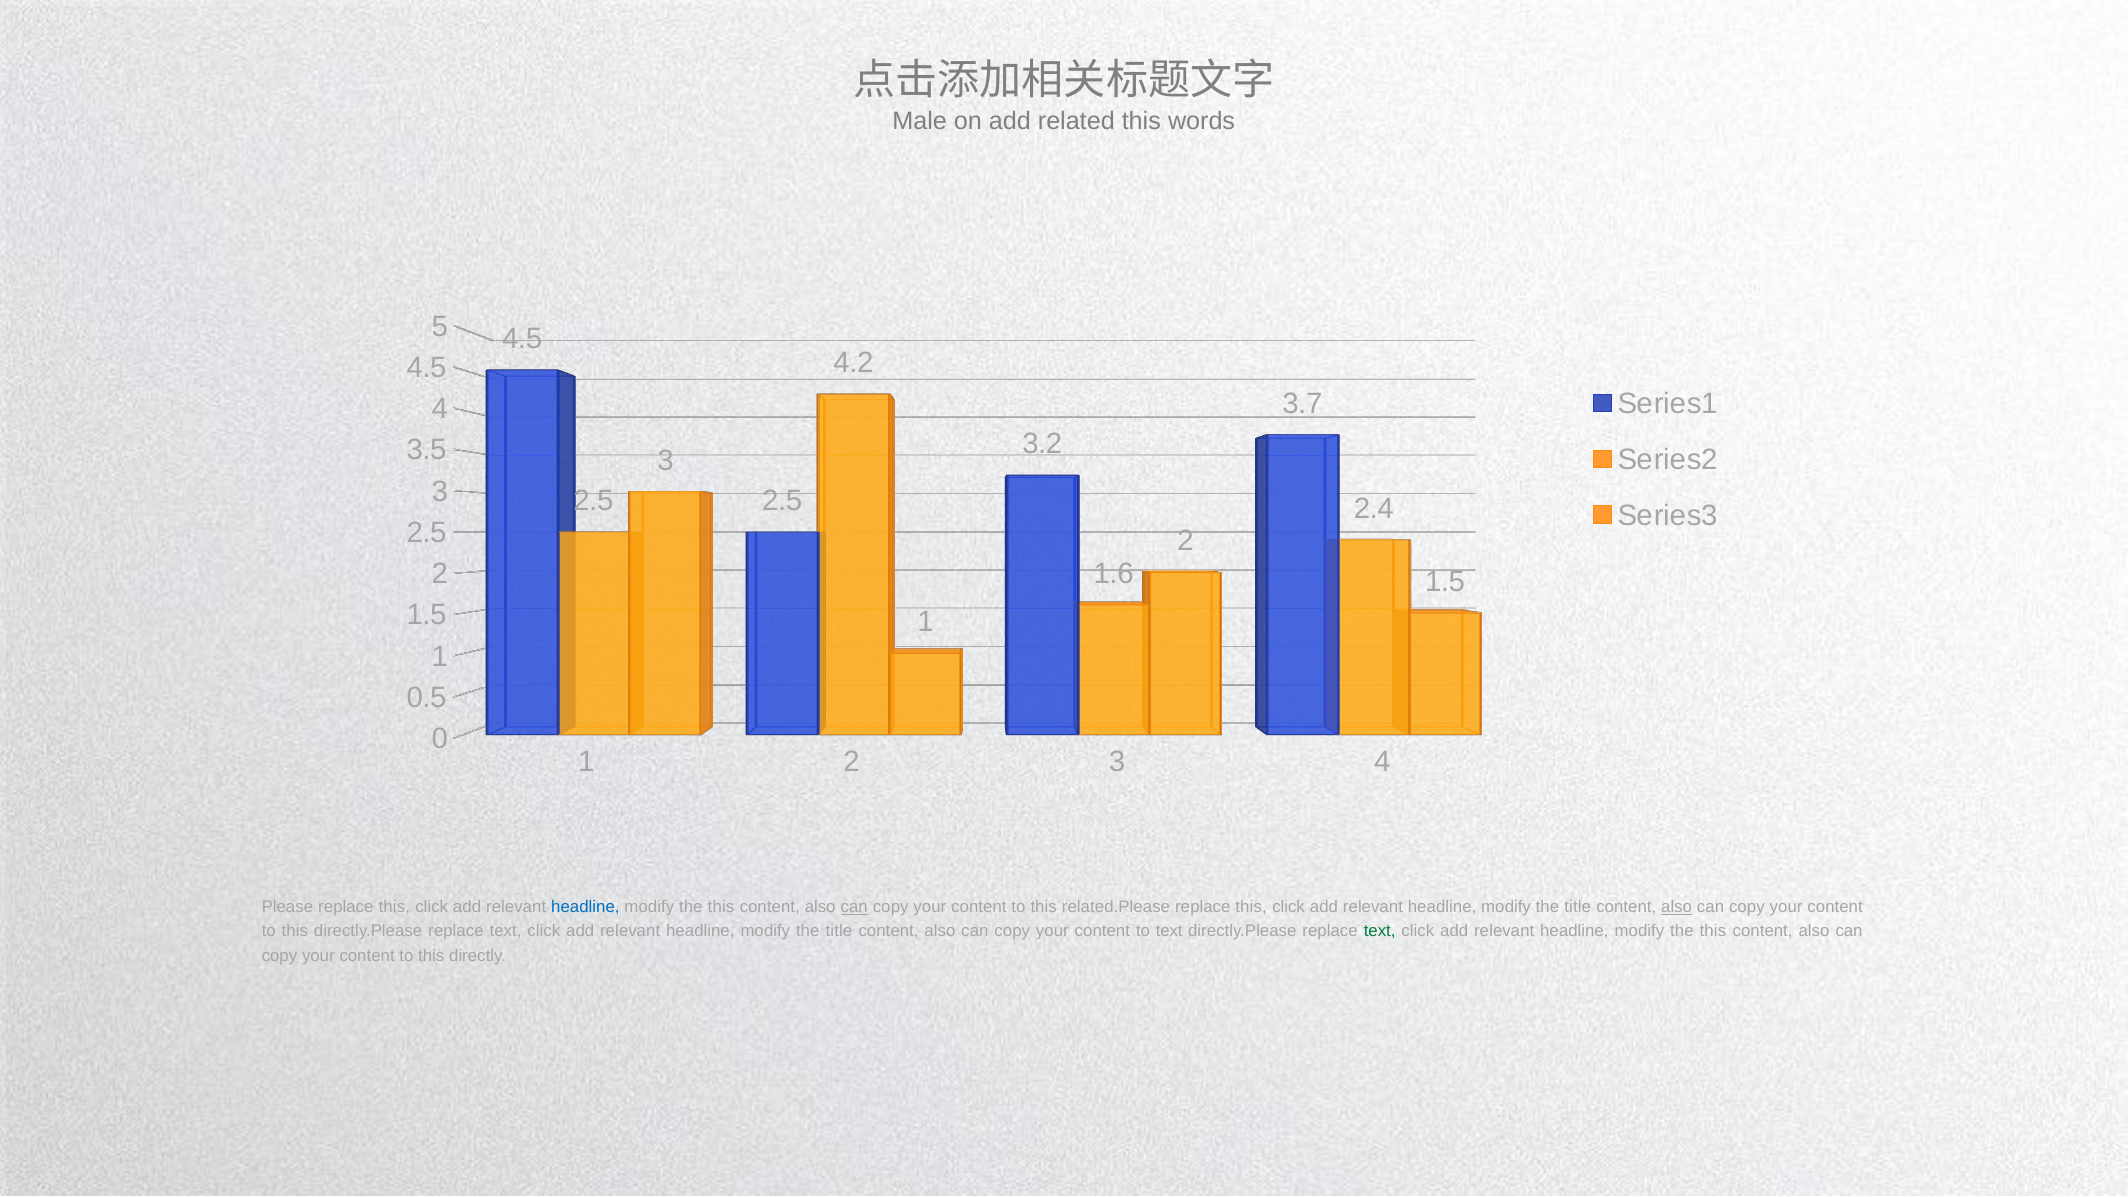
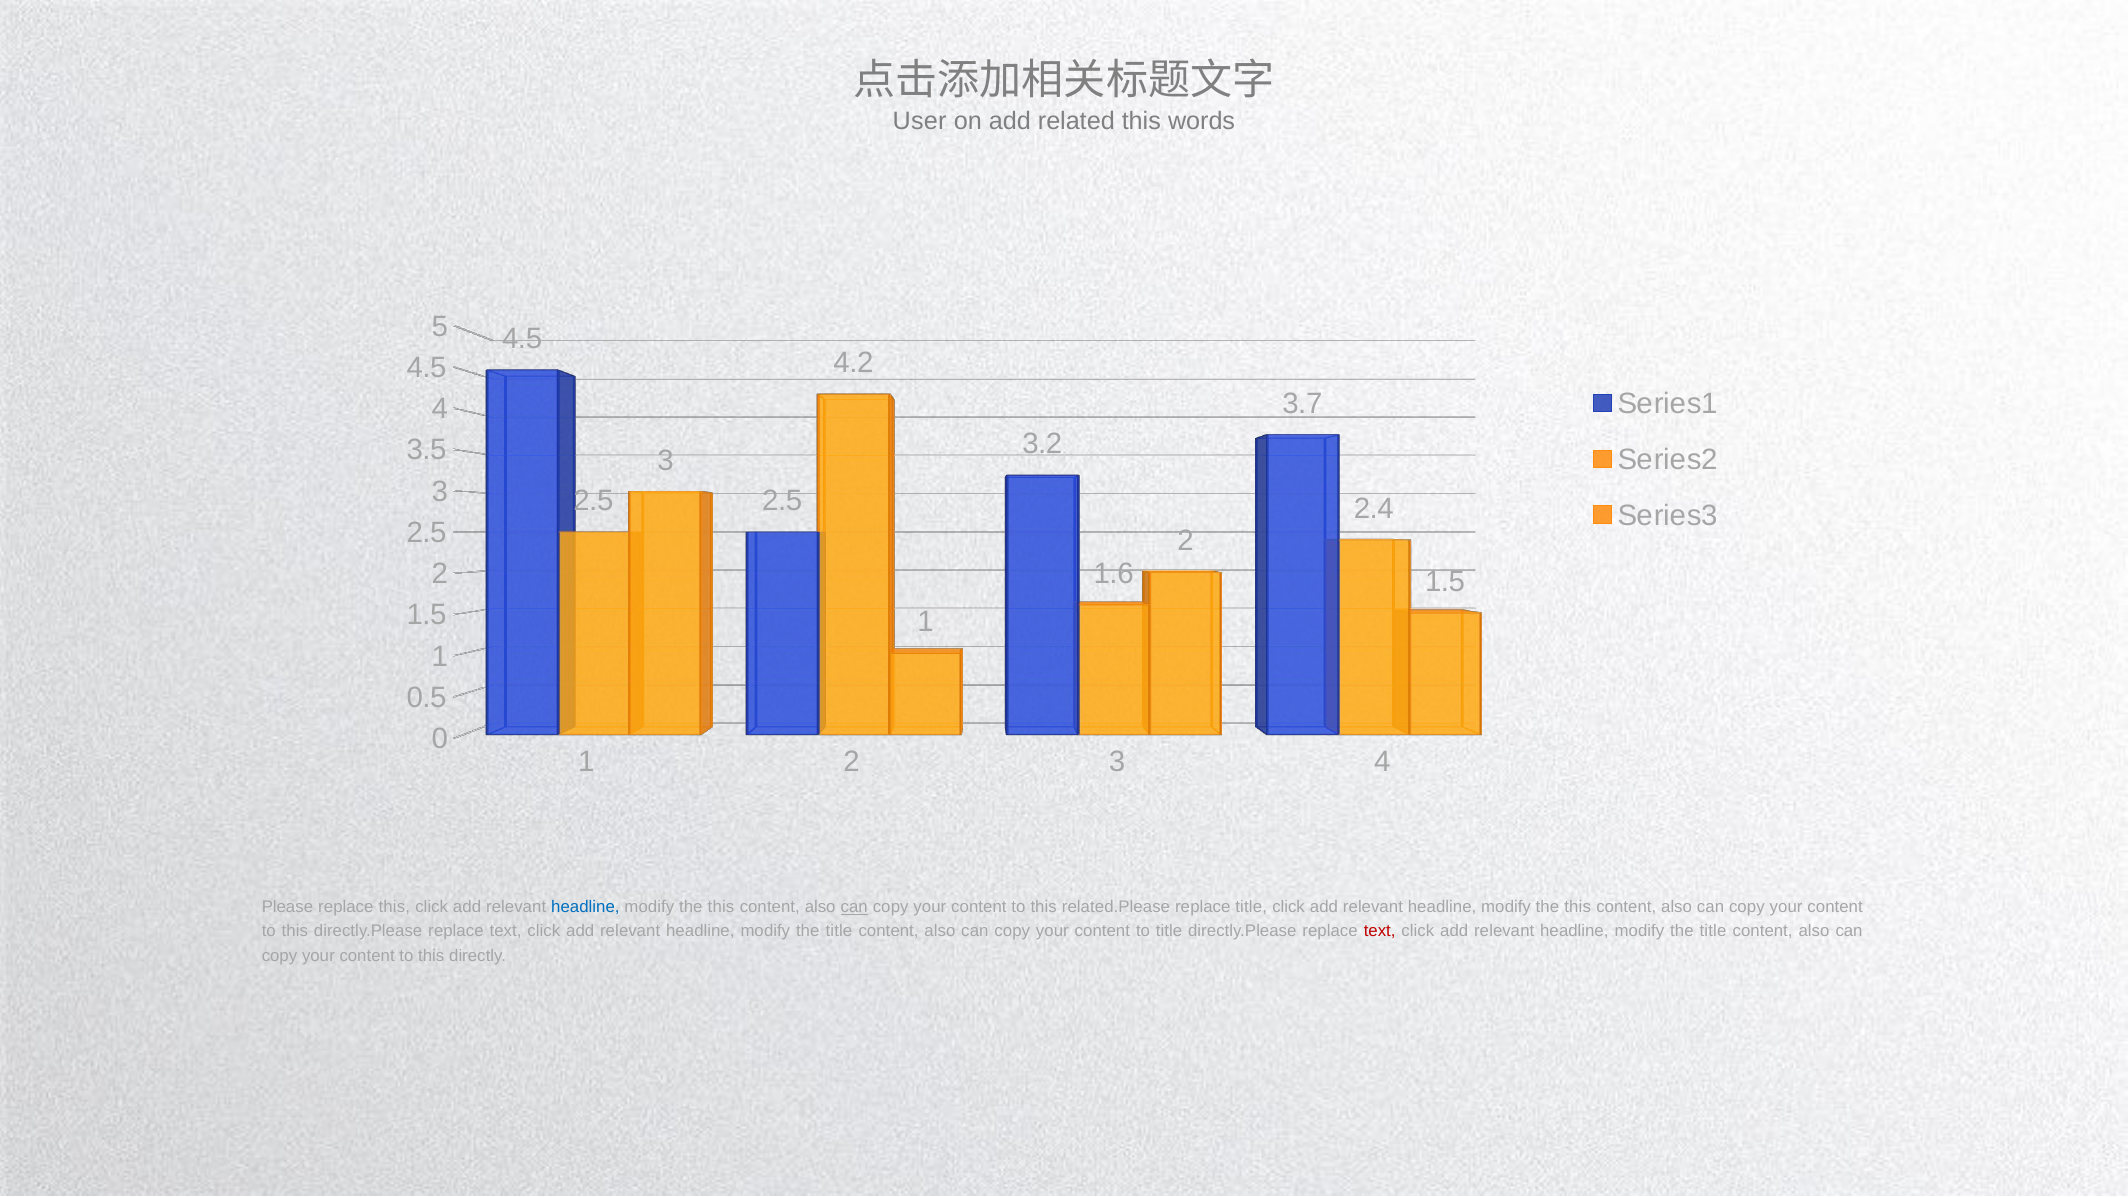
Male: Male -> User (920, 122)
this: this -> title (1251, 907)
title: title -> this (1578, 907)
also underline: present -> none (1677, 907)
to text: text -> title (1169, 931)
text colour: green -> red (1380, 931)
this: this -> title (1713, 931)
